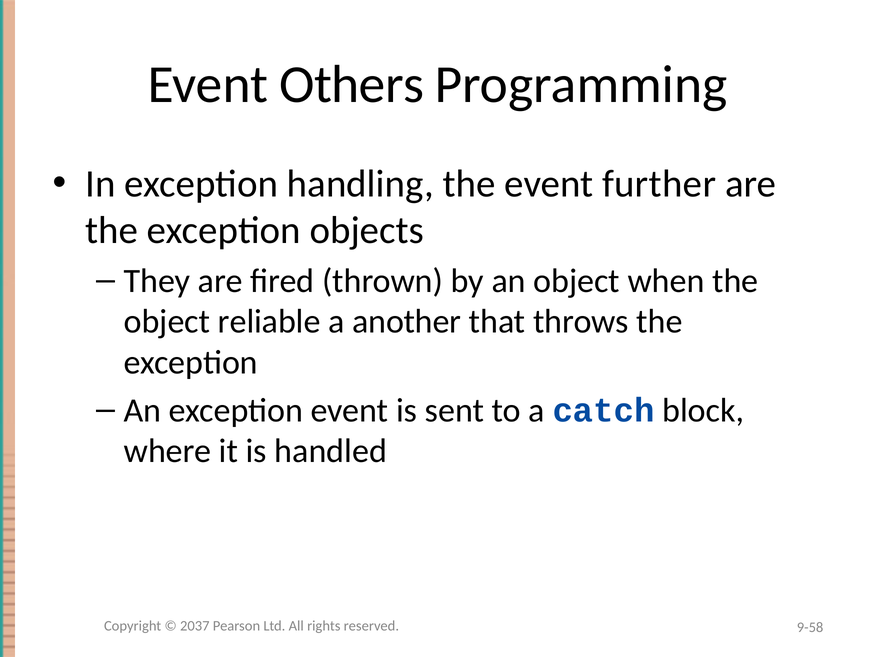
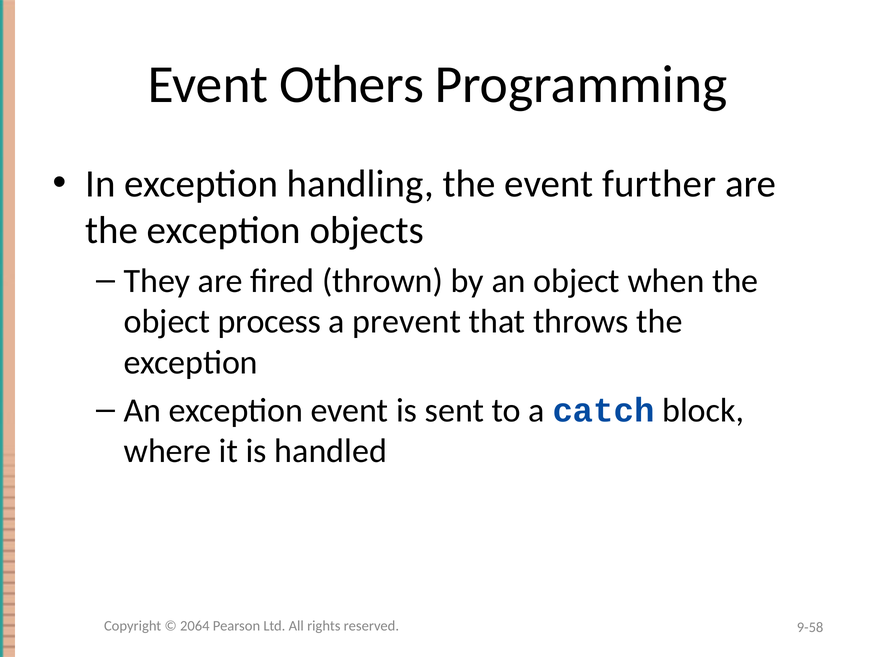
reliable: reliable -> process (269, 322)
another: another -> prevent (407, 322)
2037: 2037 -> 2064 (195, 626)
